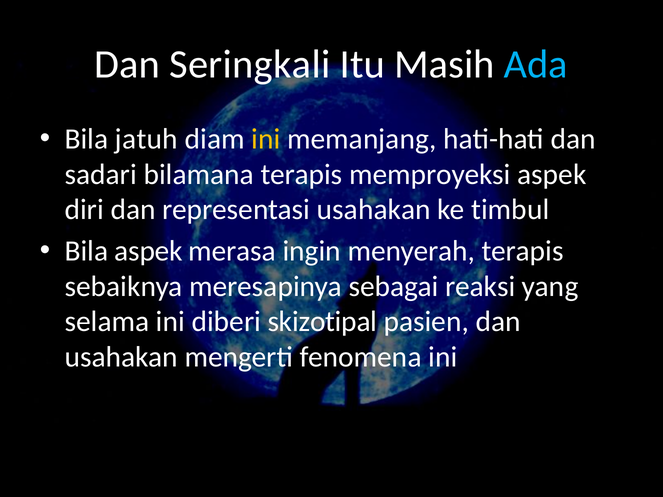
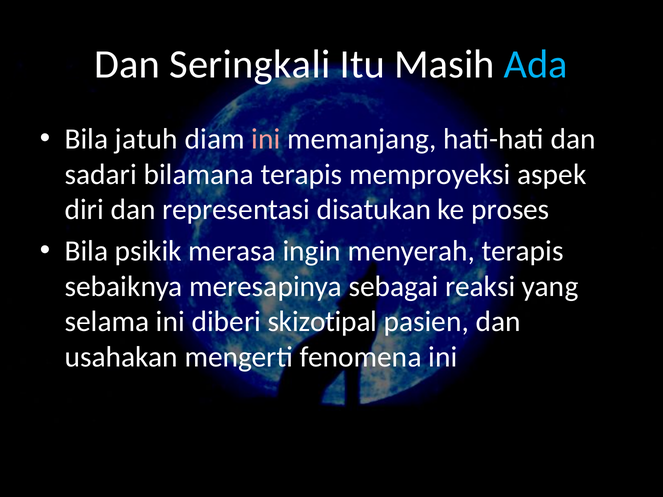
ini colour: yellow -> pink (266, 139)
representasi usahakan: usahakan -> disatukan (374, 210)
timbul: timbul -> proses (510, 210)
Bila aspek: aspek -> psikik (148, 251)
